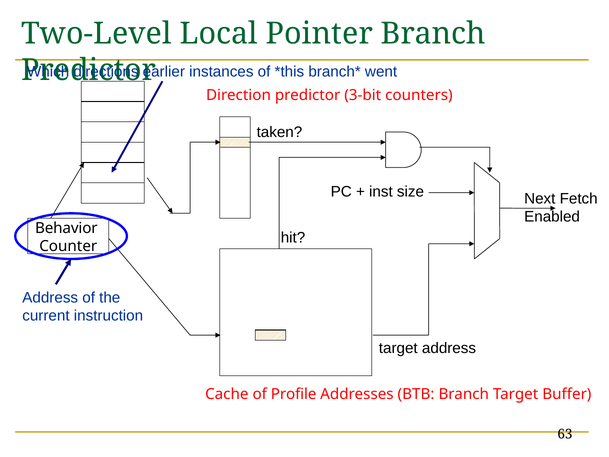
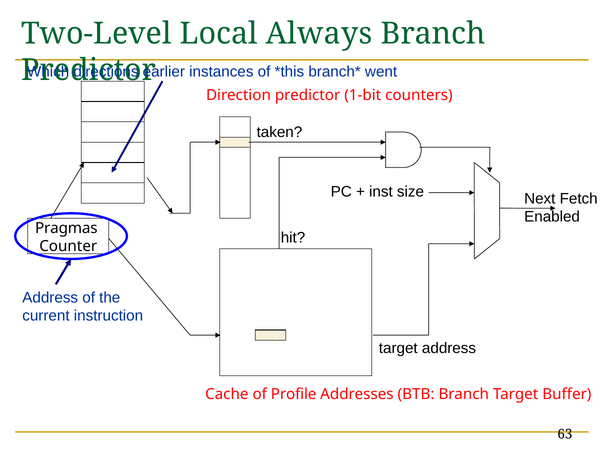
Pointer: Pointer -> Always (319, 34)
3-bit: 3-bit -> 1-bit (363, 95)
Behavior: Behavior -> Pragmas (66, 228)
